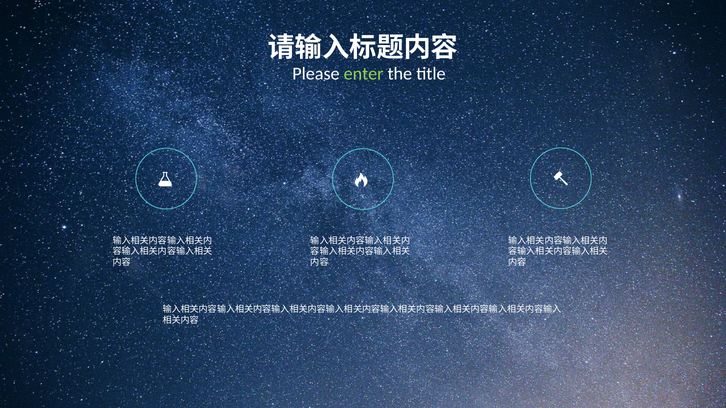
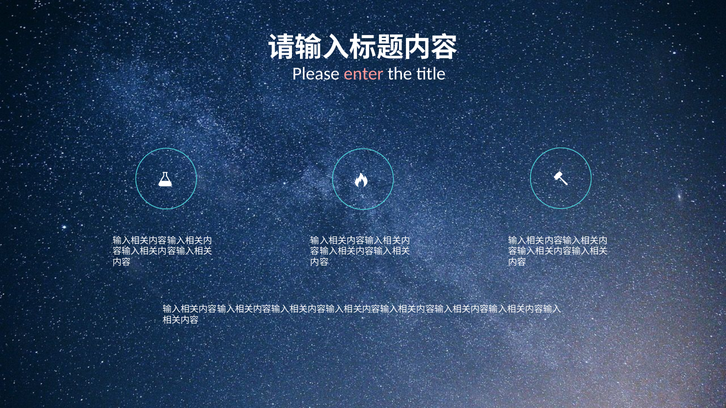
enter colour: light green -> pink (364, 74)
